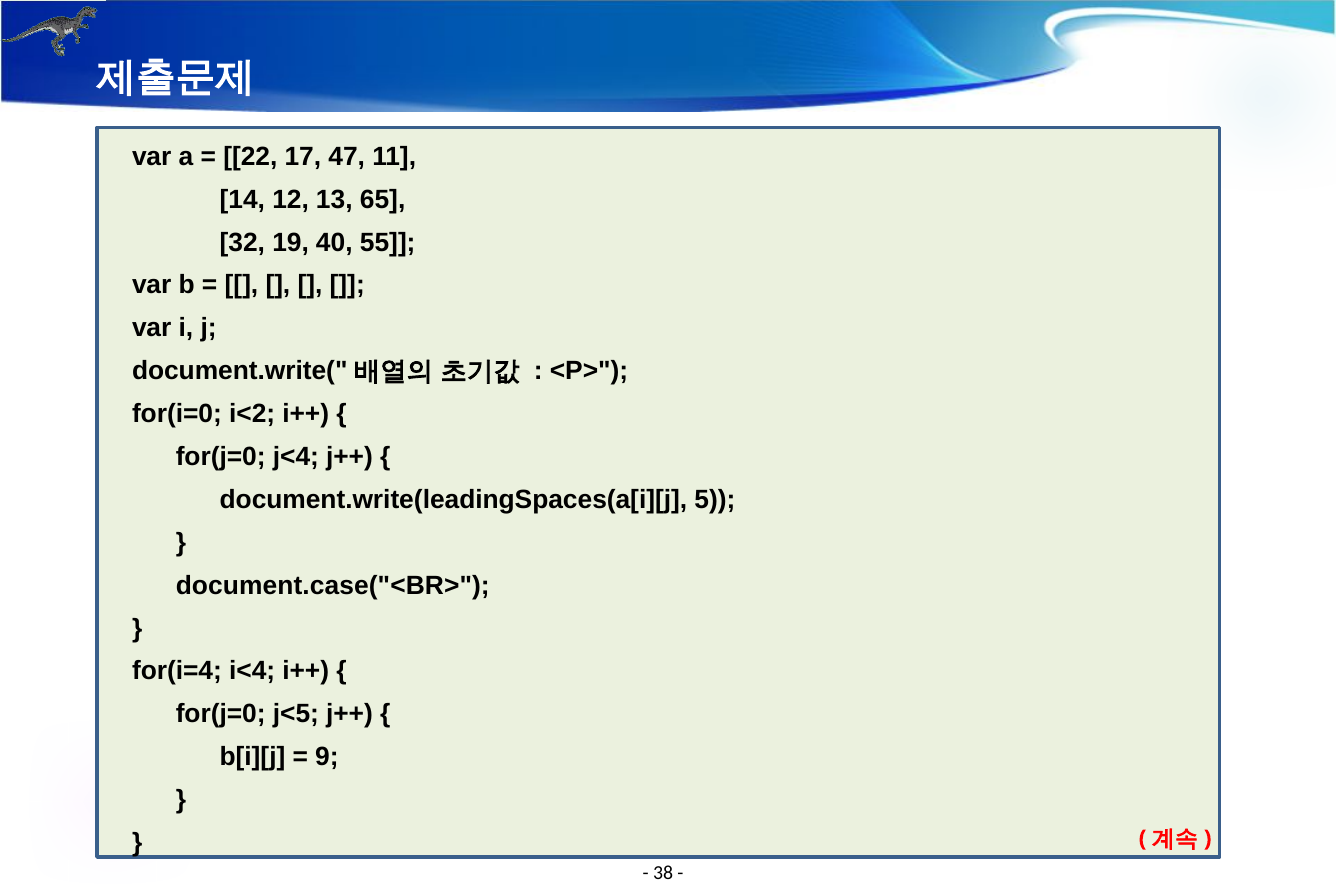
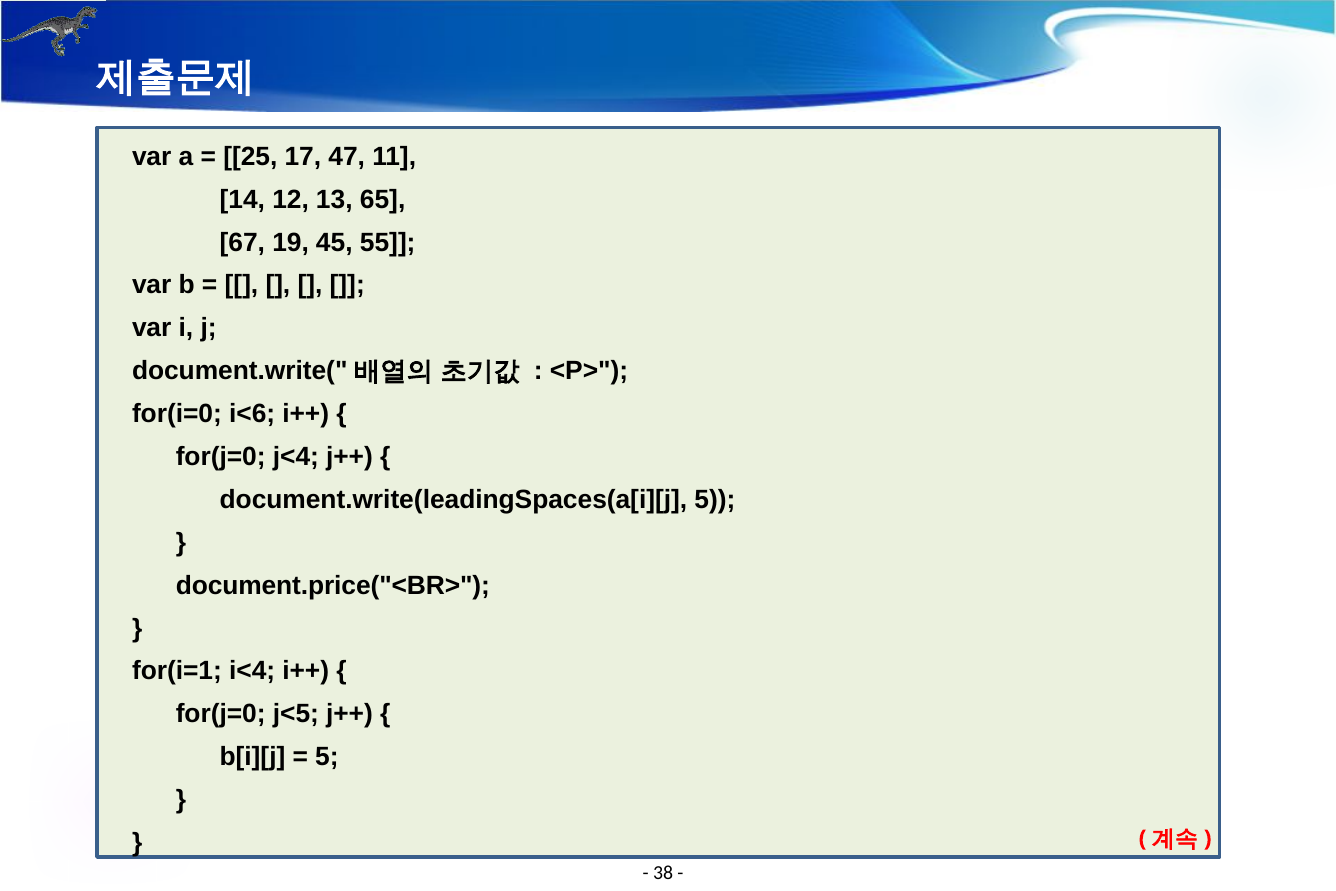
22: 22 -> 25 (250, 156)
32: 32 -> 67 (242, 242)
40: 40 -> 45 (334, 242)
i<2: i<2 -> i<6 (252, 414)
document.case("<BR>: document.case("<BR> -> document.price("<BR> (333, 585)
for(i=4: for(i=4 -> for(i=1 (177, 671)
9: 9 -> 5 (327, 757)
